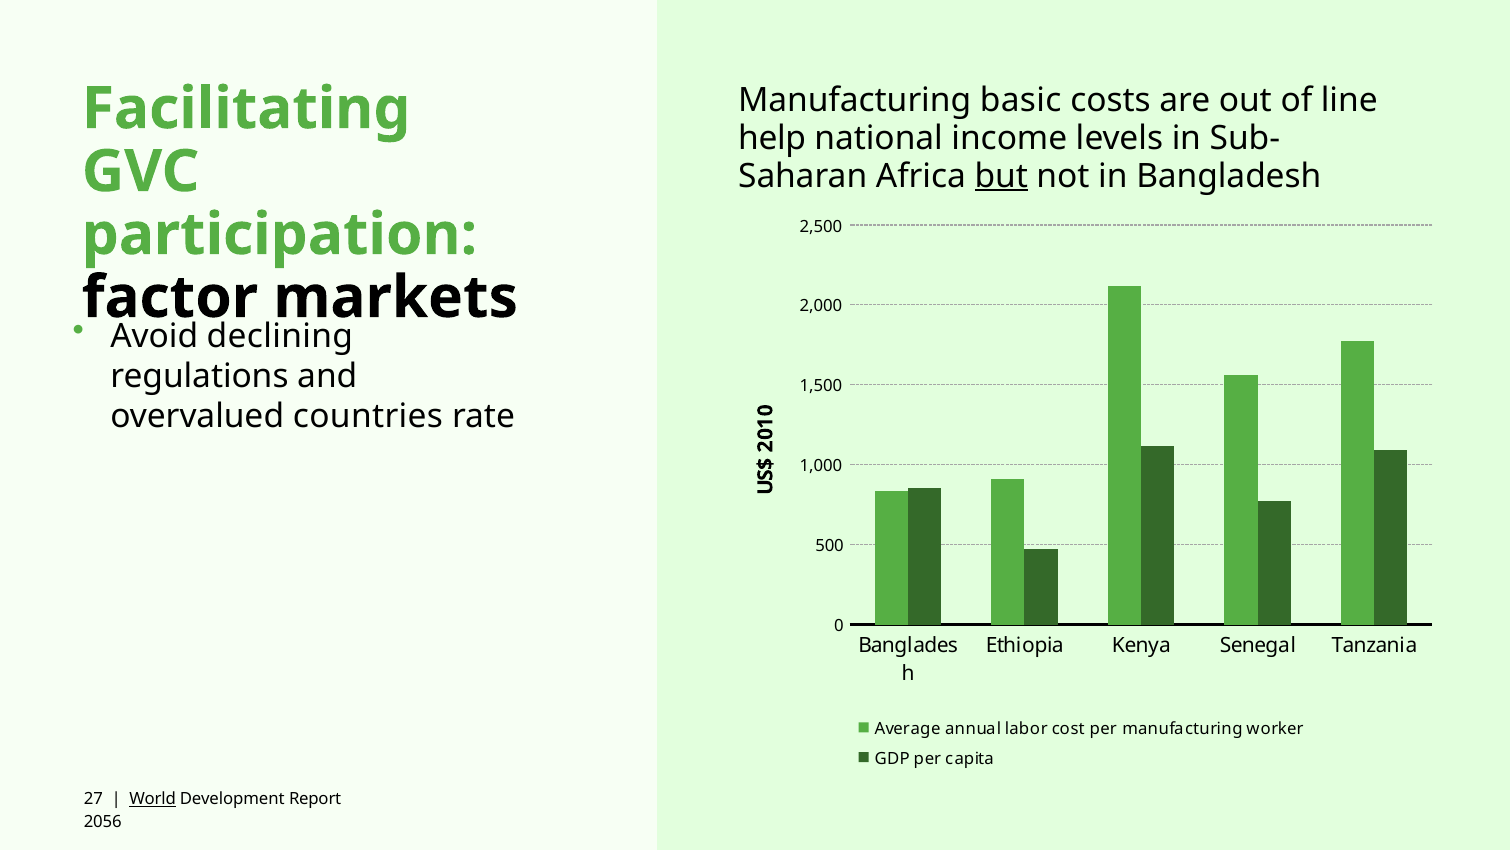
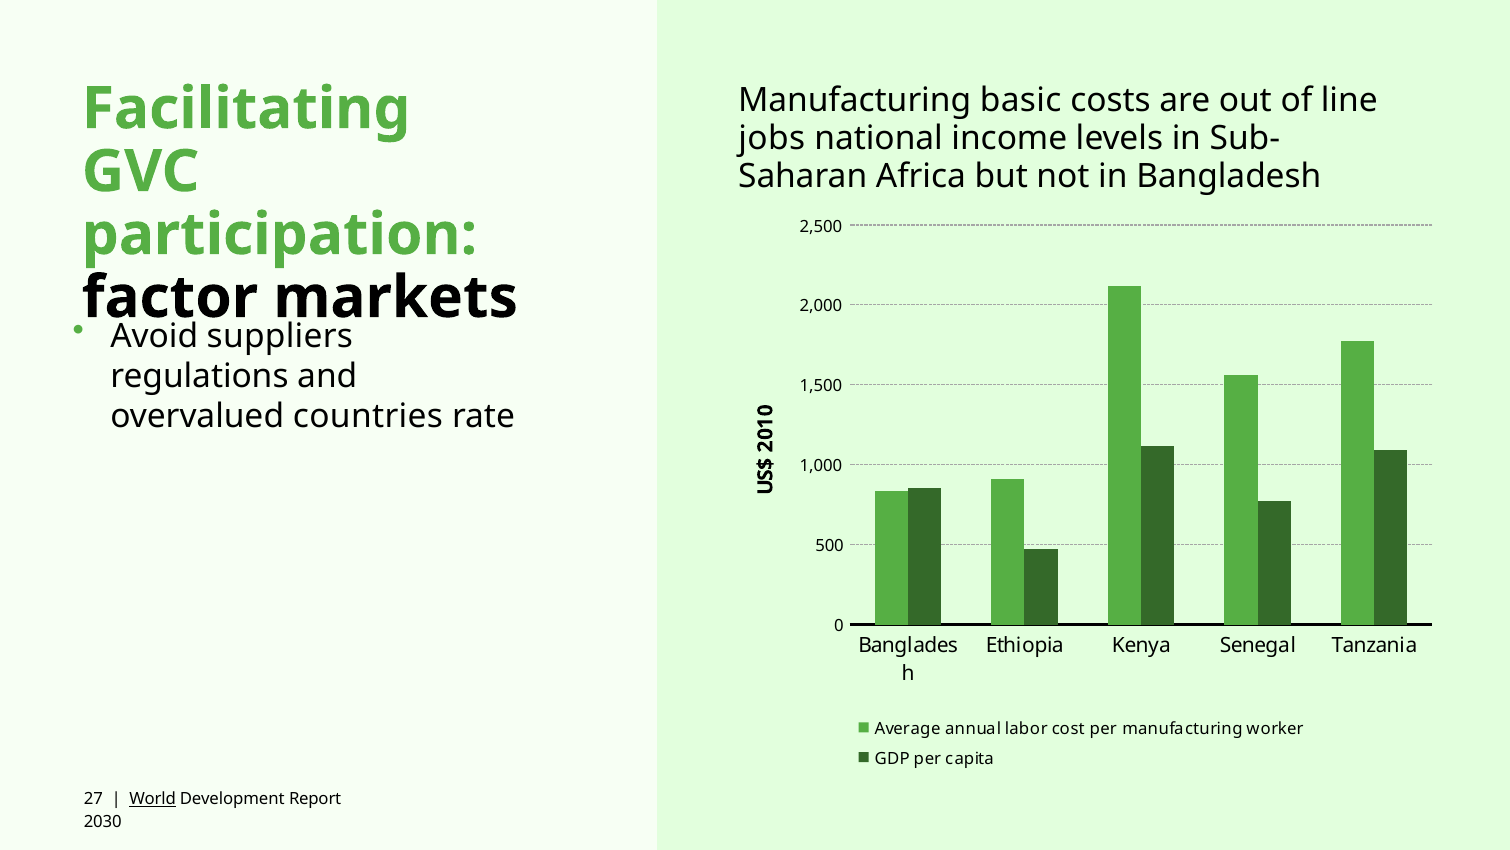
help: help -> jobs (772, 138)
but underline: present -> none (1001, 176)
declining: declining -> suppliers (280, 336)
2056: 2056 -> 2030 (103, 821)
